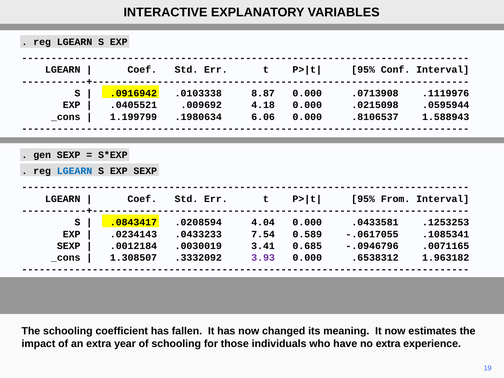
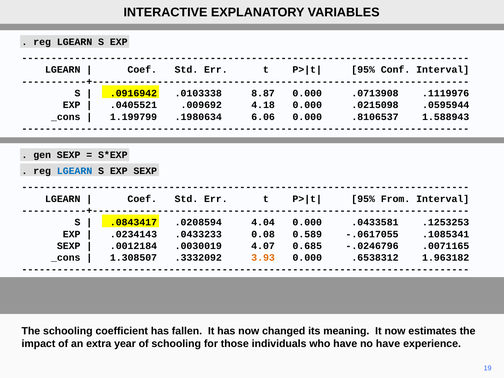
7.54: 7.54 -> 0.08 (263, 234)
3.41: 3.41 -> 4.07 (263, 246)
-.0946796: -.0946796 -> -.0246796 (372, 246)
3.93 colour: purple -> orange (263, 258)
no extra: extra -> have (388, 344)
